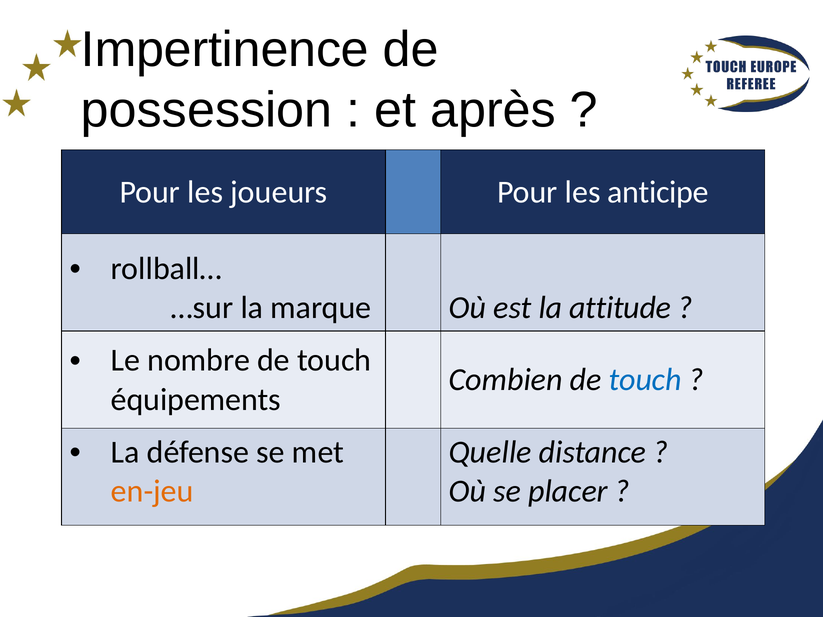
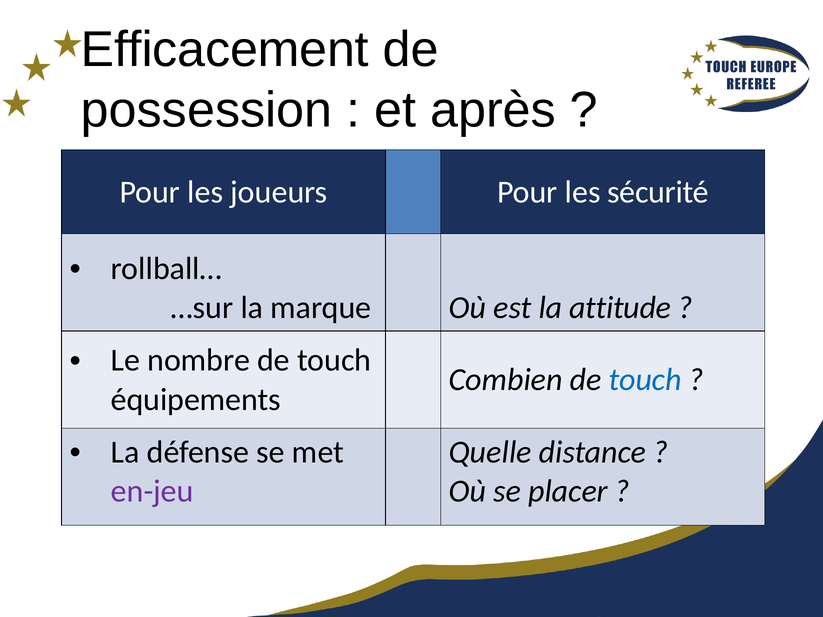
Impertinence: Impertinence -> Efficacement (225, 50)
anticipe: anticipe -> sécurité (658, 192)
en-jeu colour: orange -> purple (152, 491)
